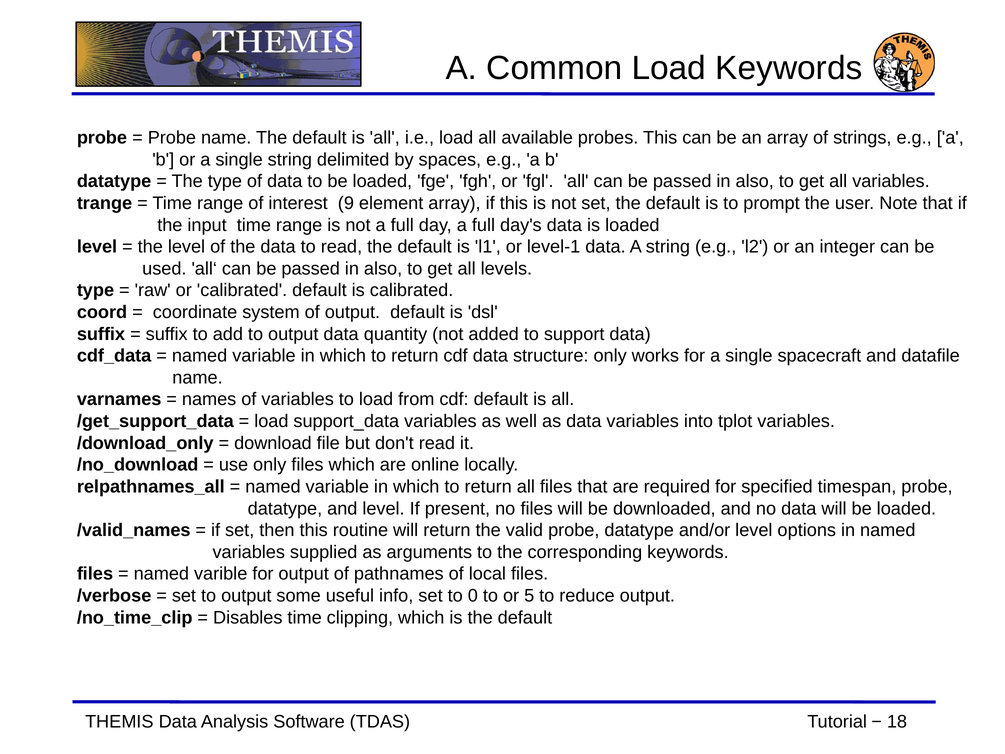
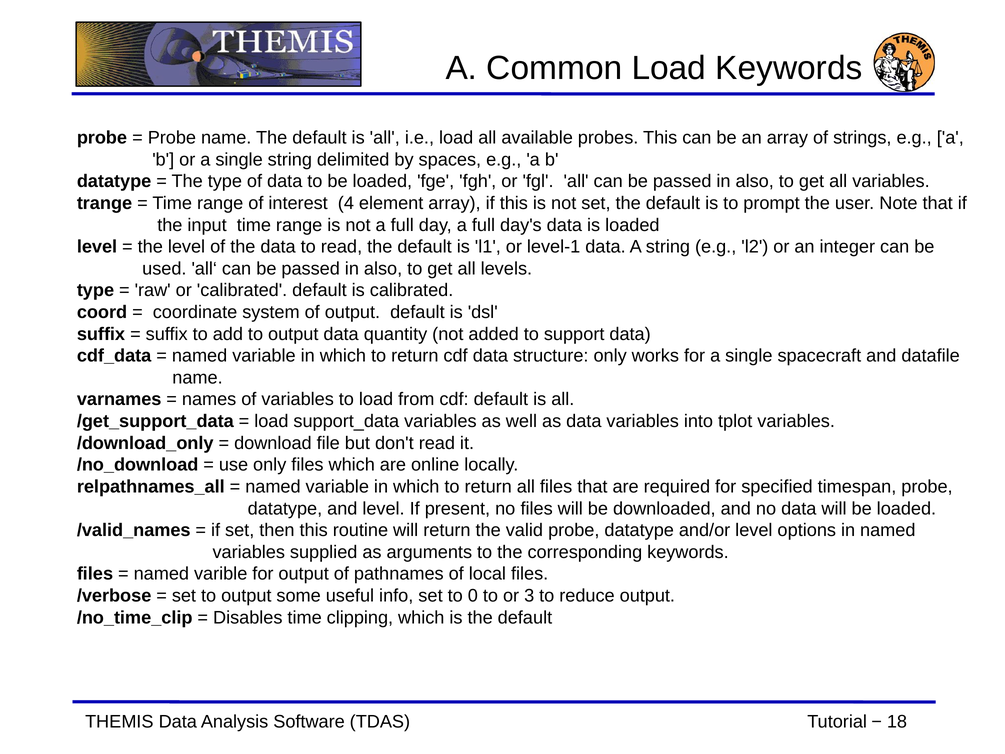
9: 9 -> 4 (346, 203)
5: 5 -> 3 (529, 596)
